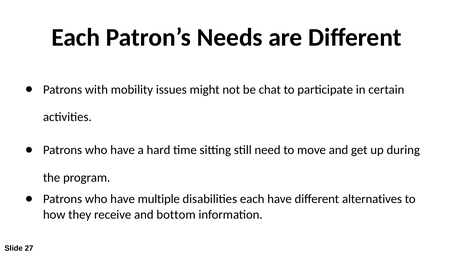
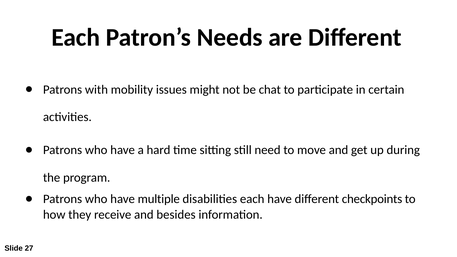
alternatives: alternatives -> checkpoints (372, 199)
bottom: bottom -> besides (176, 215)
